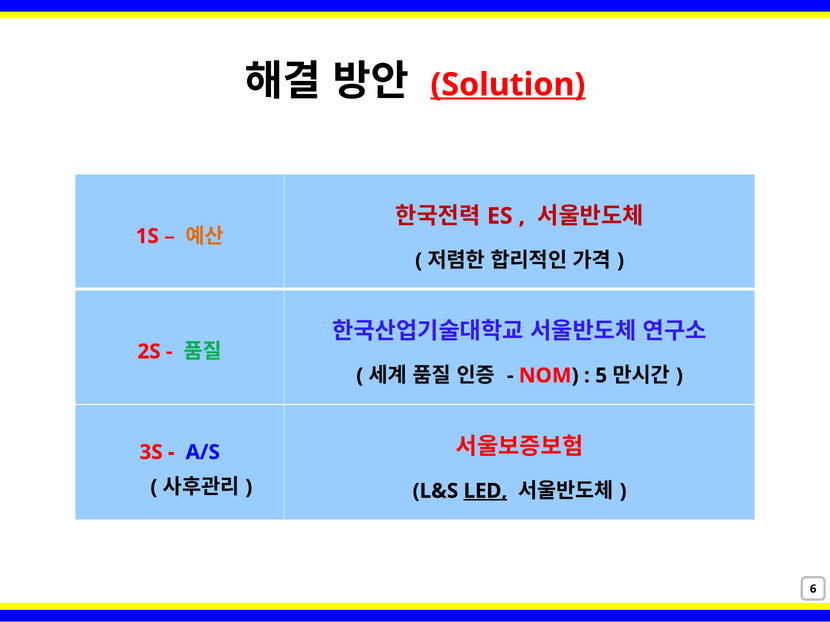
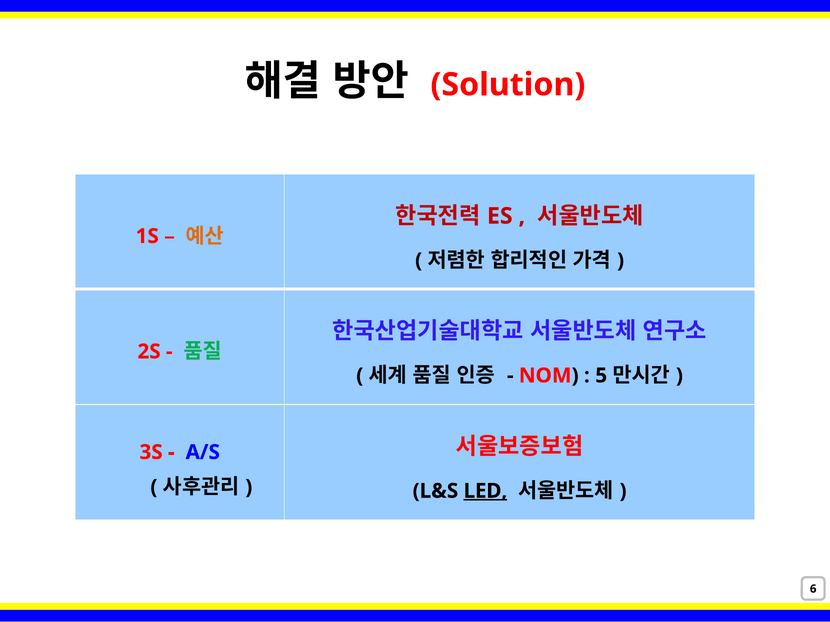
Solution underline: present -> none (508, 85)
